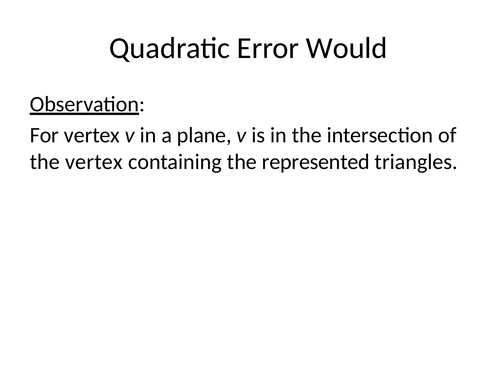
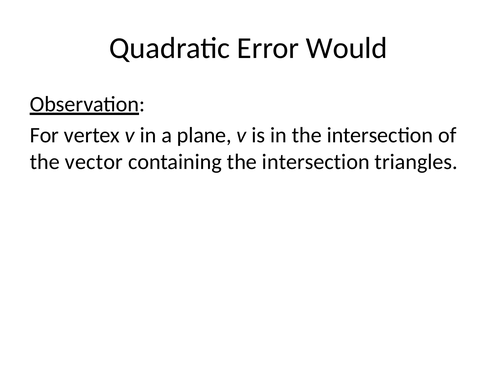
the vertex: vertex -> vector (94, 162)
containing the represented: represented -> intersection (316, 162)
